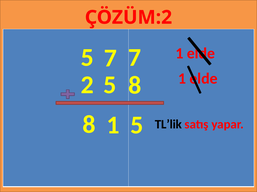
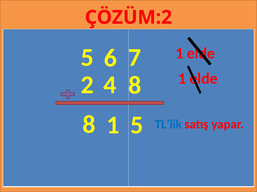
5 7: 7 -> 6 (110, 58)
2 5: 5 -> 4 (110, 85)
TL’lik colour: black -> blue (168, 125)
